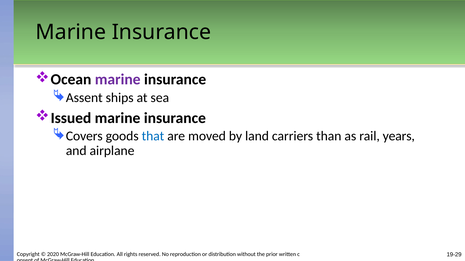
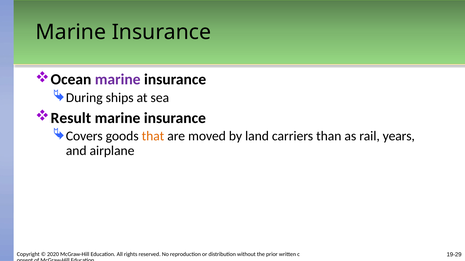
Assent: Assent -> During (84, 98)
Issued: Issued -> Result (71, 118)
that colour: blue -> orange (153, 136)
